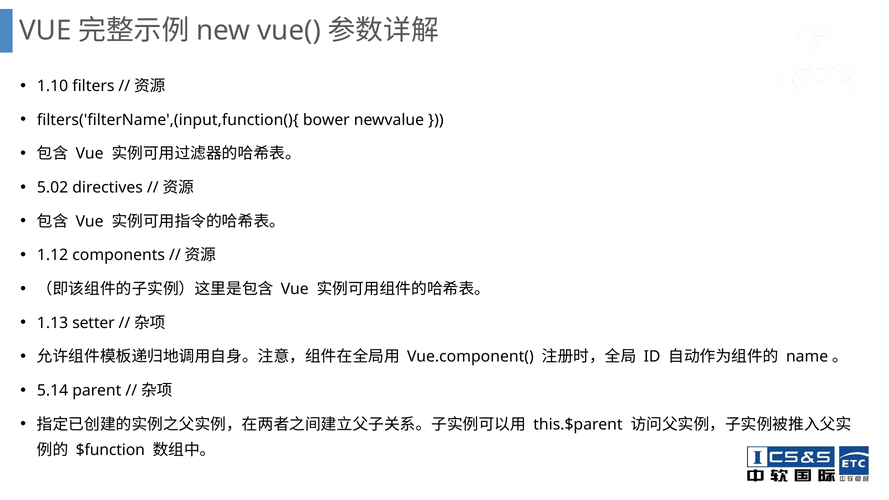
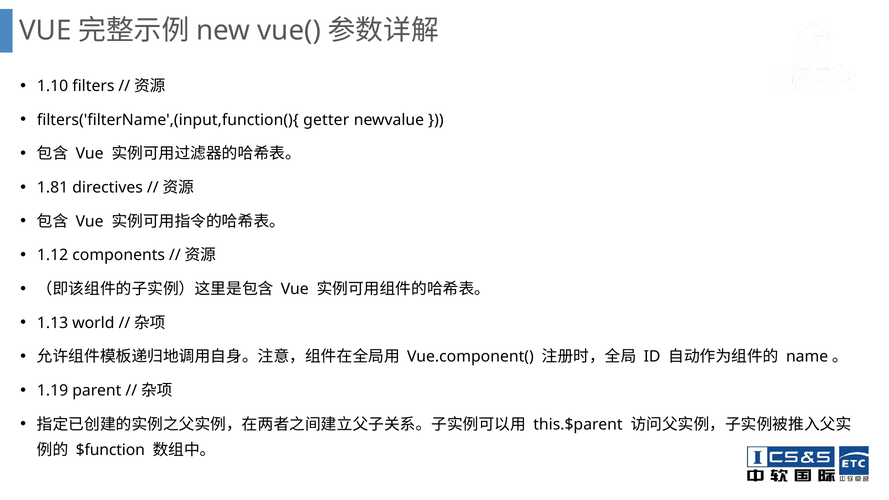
bower: bower -> getter (326, 120)
5.02: 5.02 -> 1.81 (53, 188)
setter: setter -> world (93, 323)
5.14: 5.14 -> 1.19 (53, 391)
